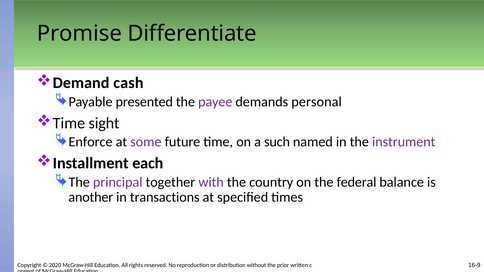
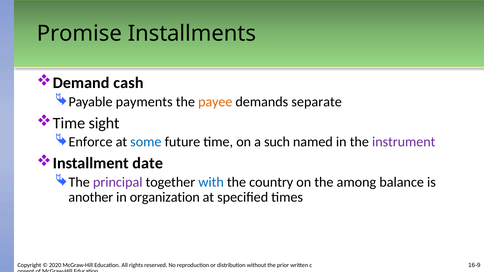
Differentiate: Differentiate -> Installments (192, 33)
presented: presented -> payments (144, 102)
payee colour: purple -> orange (215, 102)
personal: personal -> separate (317, 102)
some colour: purple -> blue (146, 142)
each: each -> date (148, 163)
with colour: purple -> blue (211, 182)
federal: federal -> among (356, 182)
transactions: transactions -> organization (165, 198)
